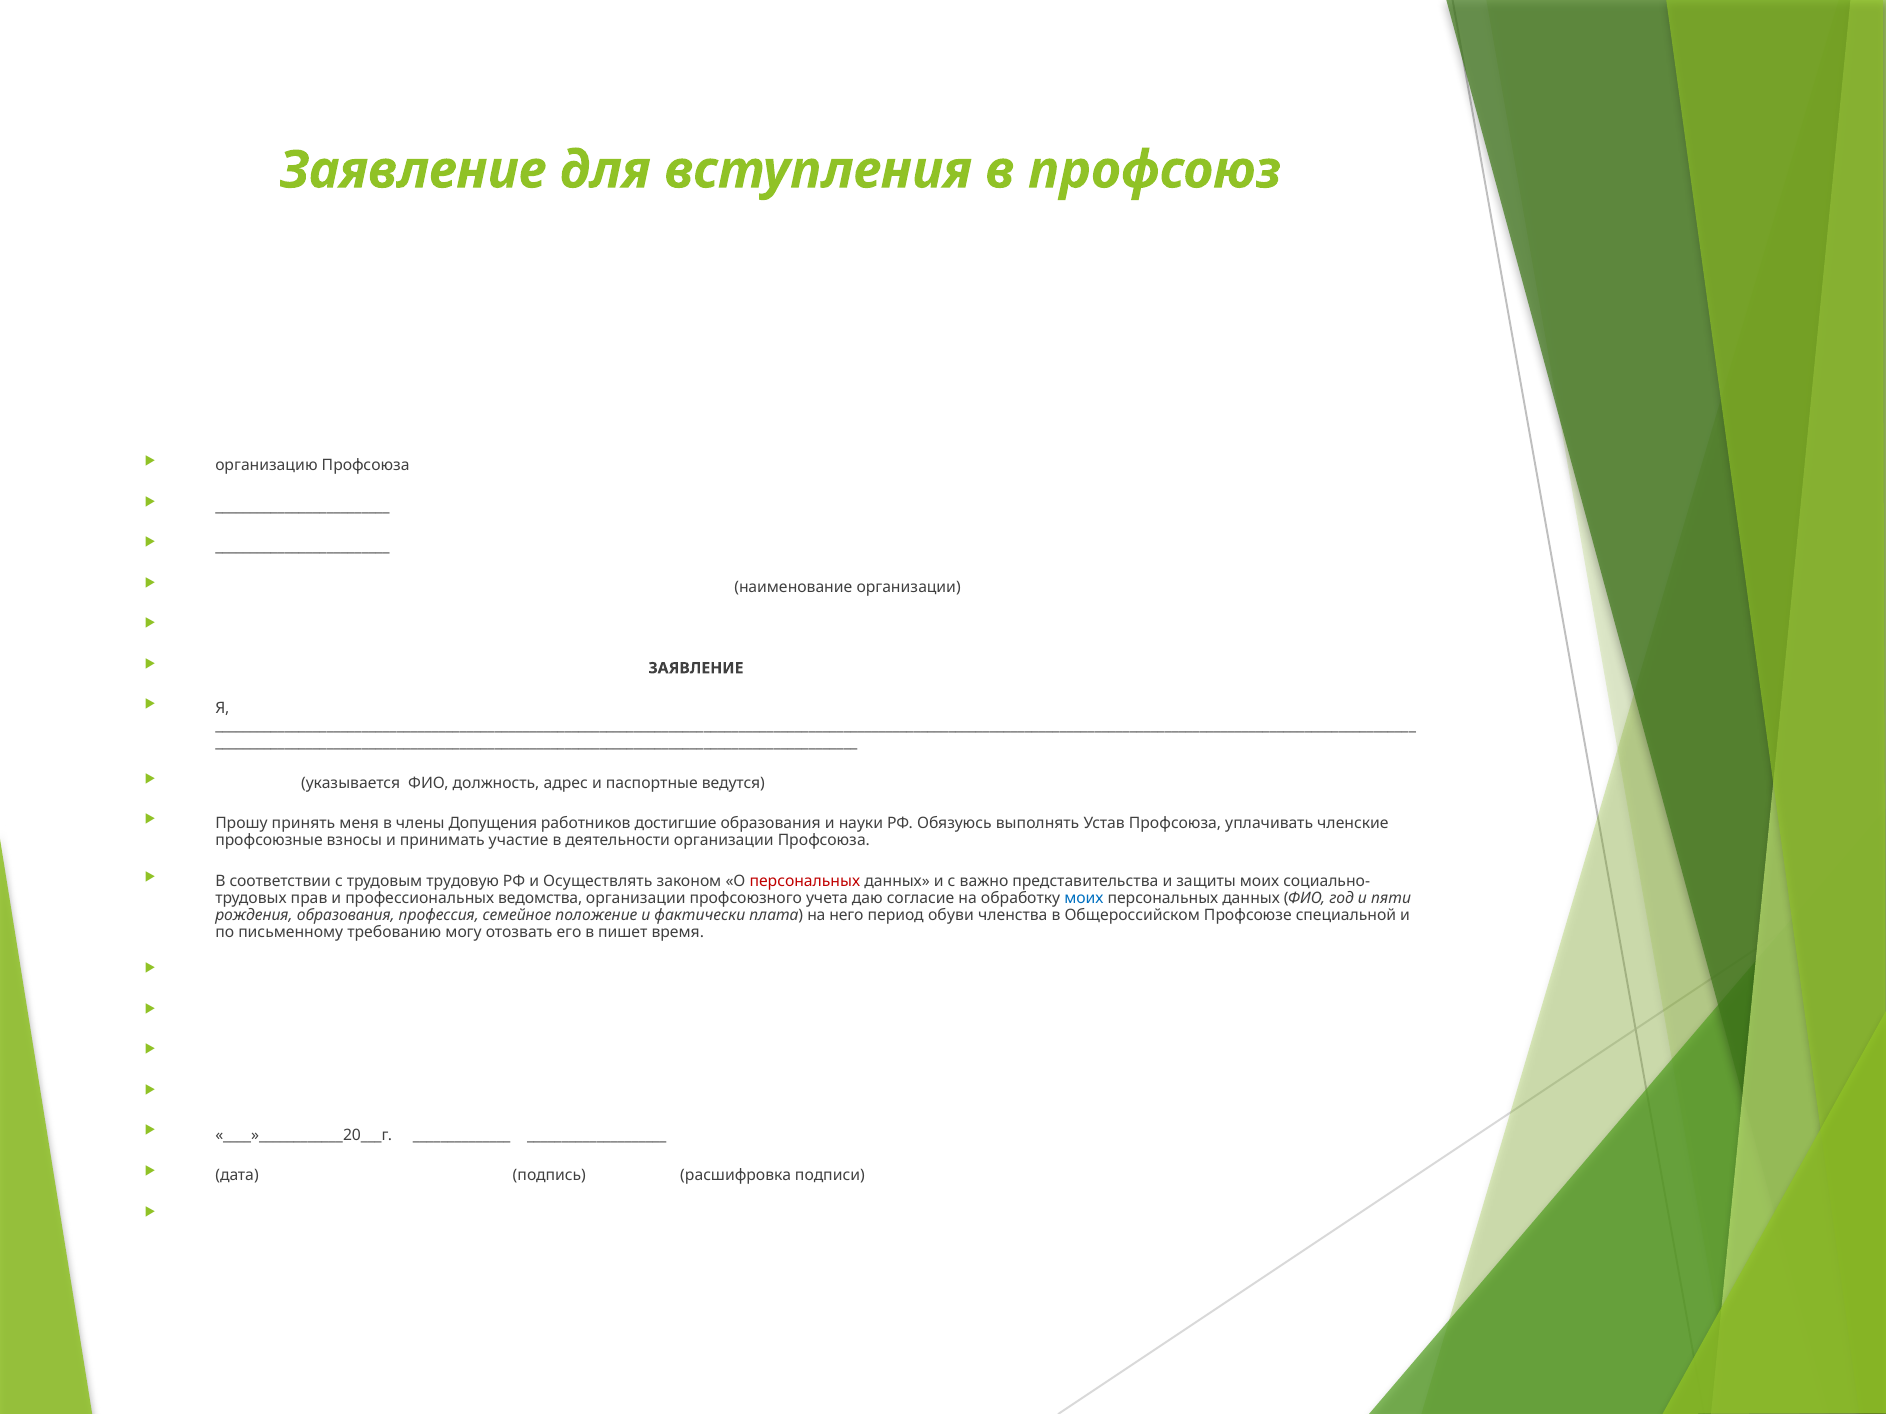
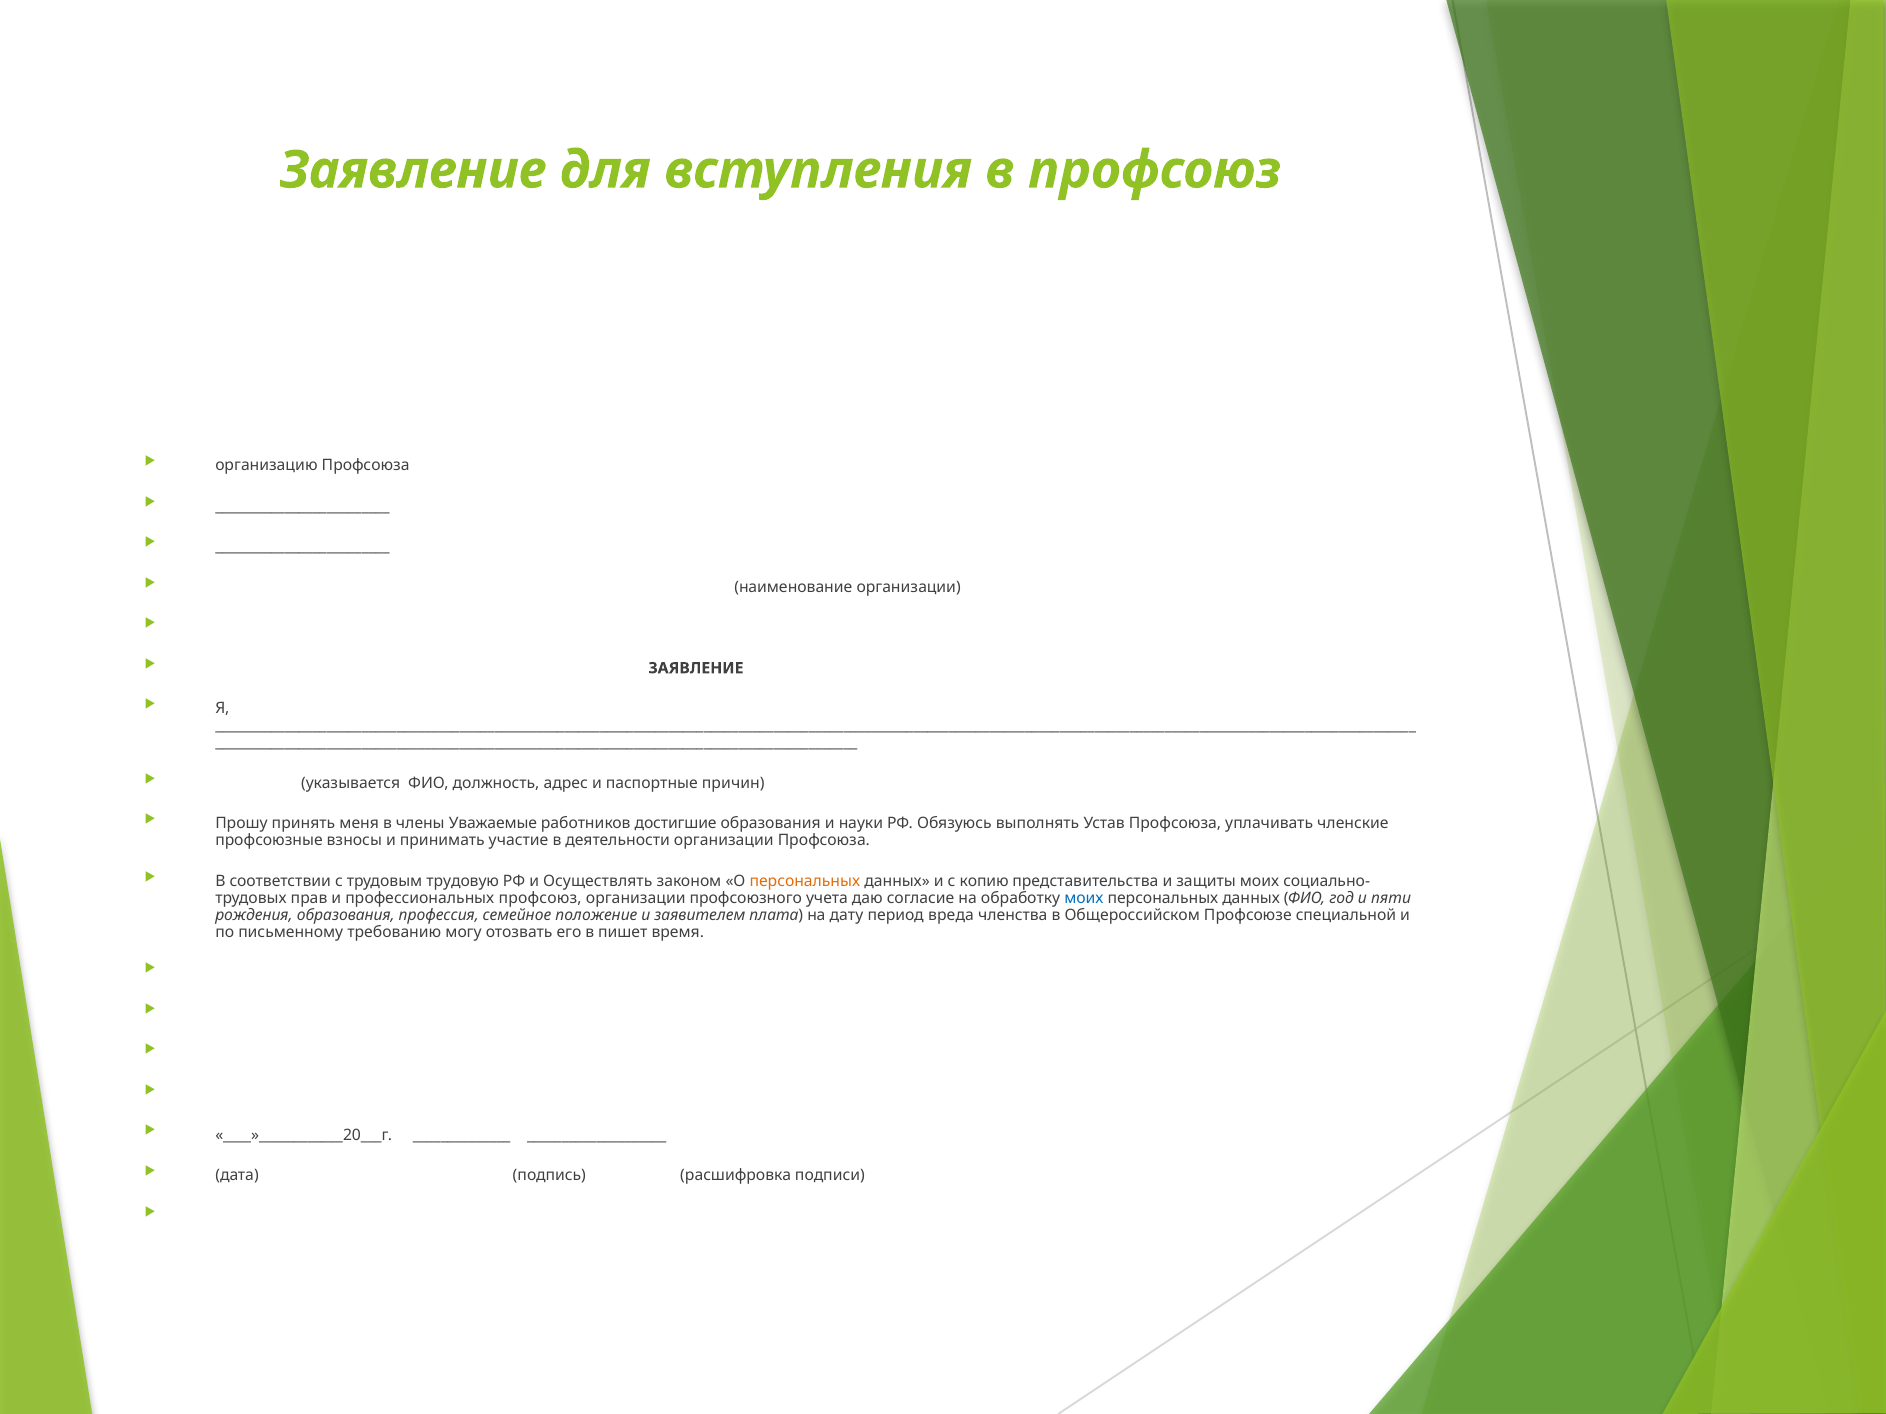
ведутся: ведутся -> причин (733, 783)
Допущения: Допущения -> Уважаемые (493, 824)
персональных colour: red -> orange (805, 882)
важно: важно -> копию (984, 882)
профессиональных ведомства: ведомства -> профсоюз (540, 899)
фактически: фактически -> заявителем (700, 916)
него: него -> дату (846, 916)
обуви: обуви -> вреда (951, 916)
